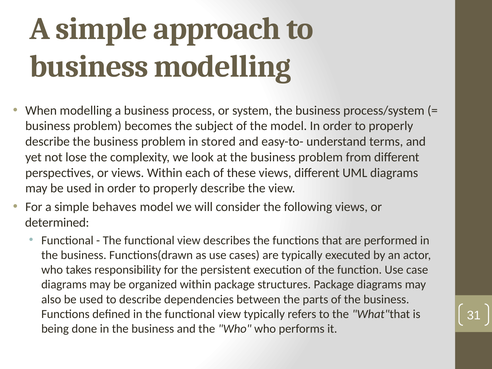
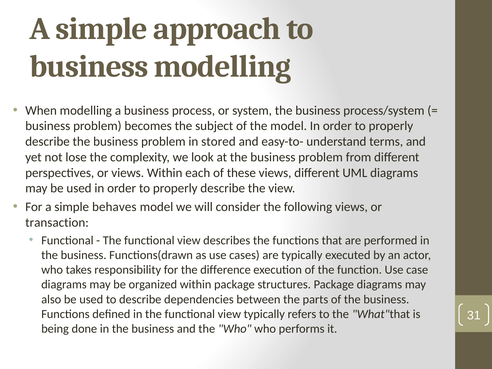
determined: determined -> transaction (57, 222)
persistent: persistent -> difference (226, 270)
